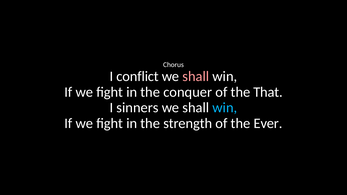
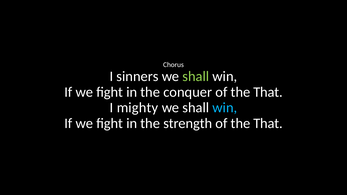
conflict: conflict -> sinners (138, 77)
shall colour: pink -> light green (196, 77)
sinners: sinners -> mighty (137, 108)
strength of the Ever: Ever -> That (268, 123)
